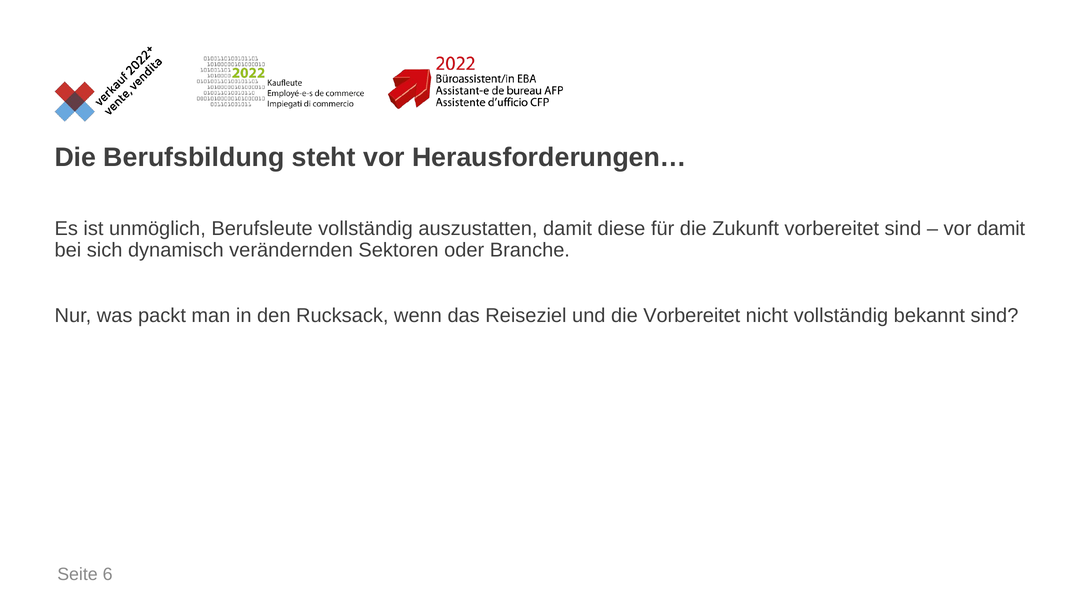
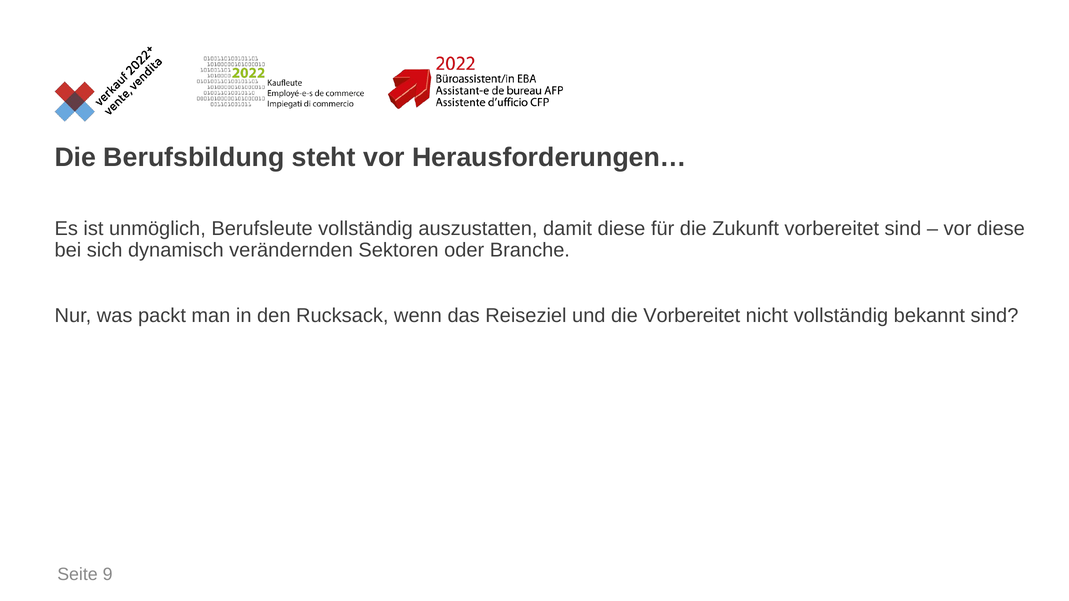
vor damit: damit -> diese (1001, 229)
6: 6 -> 9 (108, 575)
